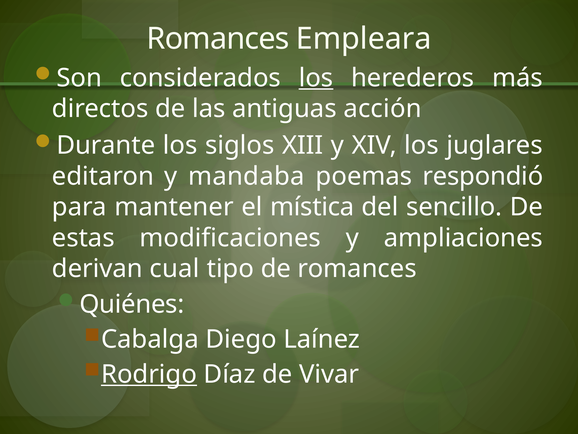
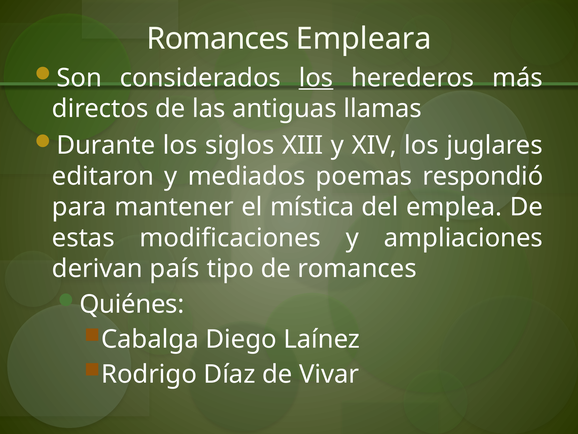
acción: acción -> llamas (383, 109)
mandaba: mandaba -> mediados (247, 176)
sencillo: sencillo -> emplea (454, 207)
cual: cual -> país (175, 268)
Rodrigo underline: present -> none (149, 374)
